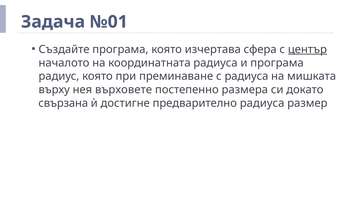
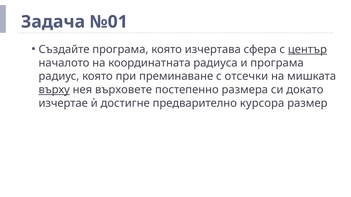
с радиуса: радиуса -> отсечки (246, 76)
върху underline: none -> present (54, 90)
свързана: свързана -> изчертае (63, 103)
предварително радиуса: радиуса -> курсора (262, 103)
